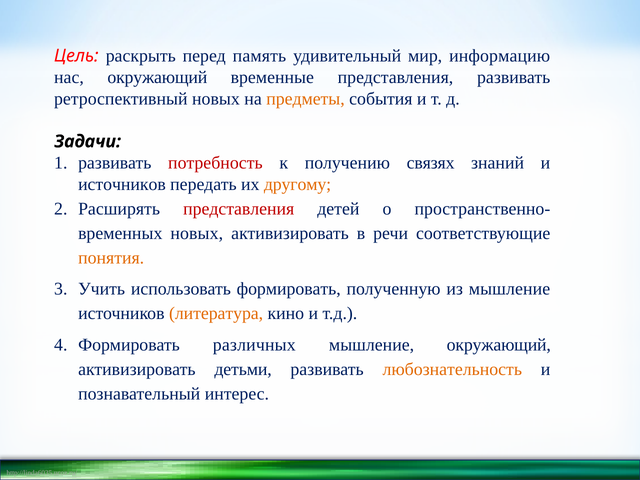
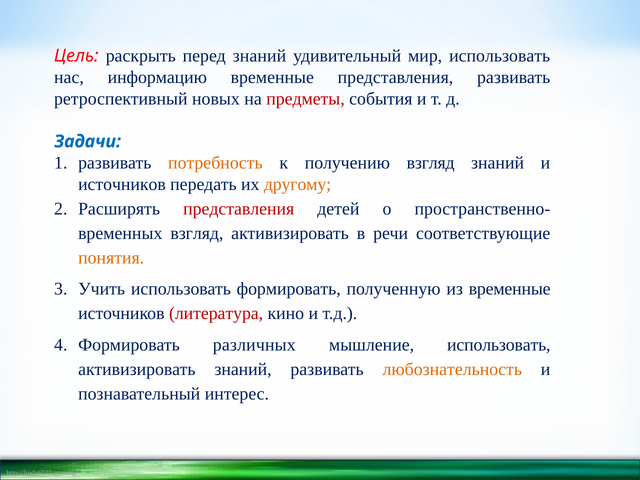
перед память: память -> знаний (259, 56)
мир информацию: информацию -> использовать (500, 56)
нас окружающий: окружающий -> информацию (157, 77)
предметы colour: orange -> red (306, 99)
Задачи colour: black -> blue (88, 141)
потребность colour: red -> orange (215, 163)
получению связях: связях -> взгляд (431, 163)
новых: новых -> взгляд (197, 233)
из мышление: мышление -> временные (510, 289)
литература colour: orange -> red (216, 314)
мышление окружающий: окружающий -> использовать (499, 345)
активизировать детьми: детьми -> знаний (243, 369)
